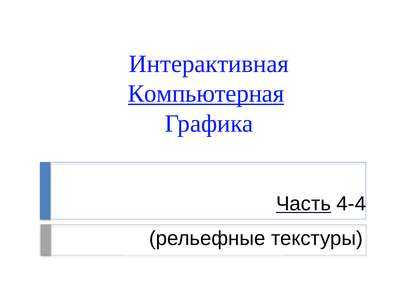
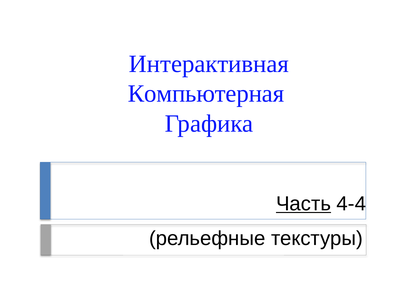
Компьютерная underline: present -> none (206, 94)
